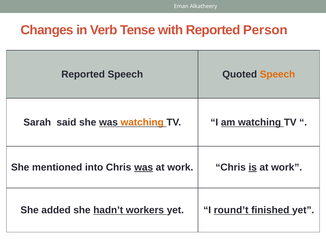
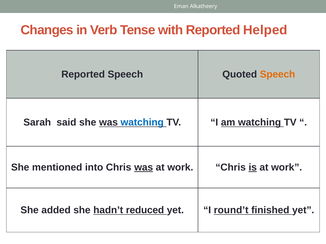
Person: Person -> Helped (265, 30)
watching colour: orange -> blue (142, 123)
workers: workers -> reduced (145, 211)
